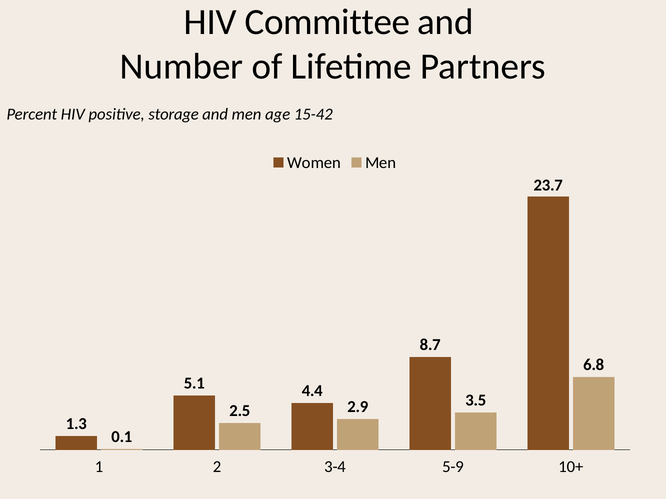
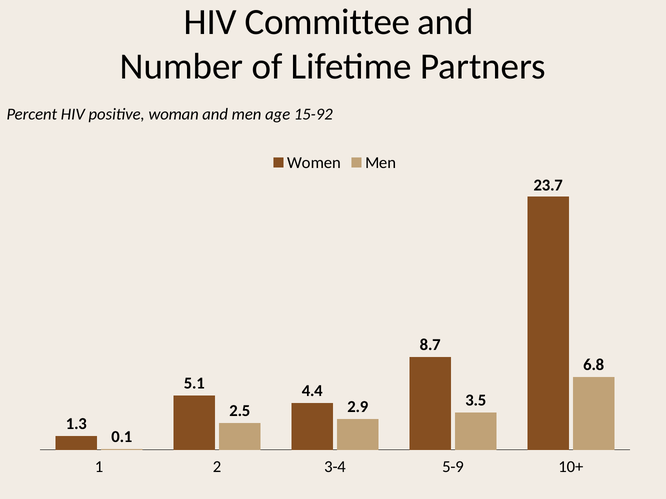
storage: storage -> woman (174, 114)
15-42: 15-42 -> 15-92 (313, 114)
